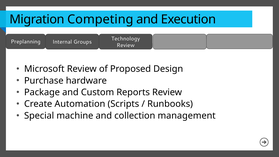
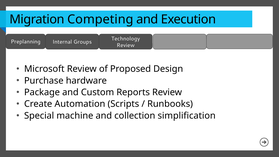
management: management -> simplification (187, 116)
